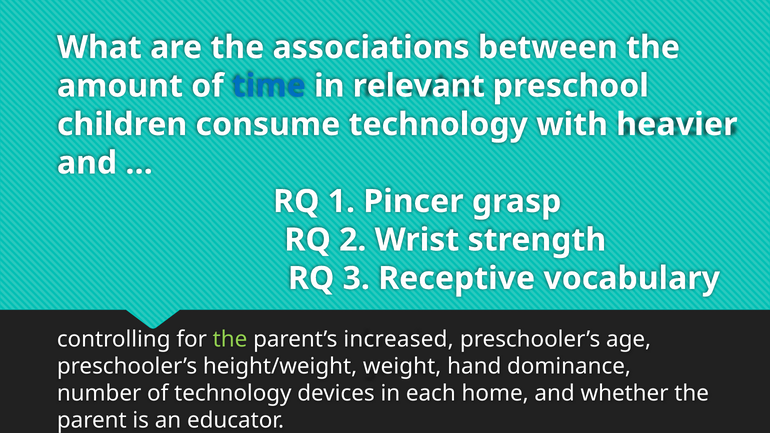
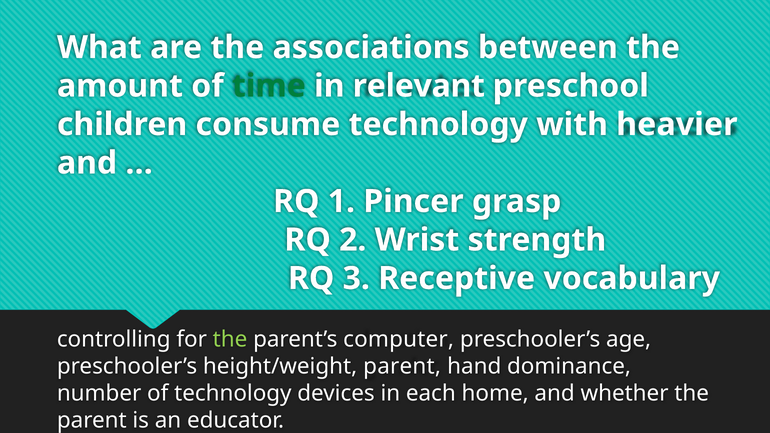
time colour: blue -> green (269, 86)
increased: increased -> computer (399, 340)
height/weight weight: weight -> parent (402, 367)
